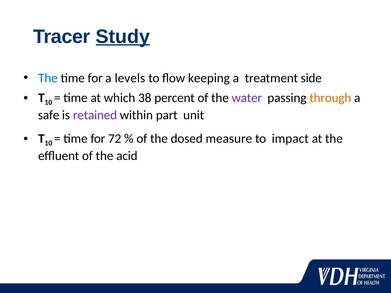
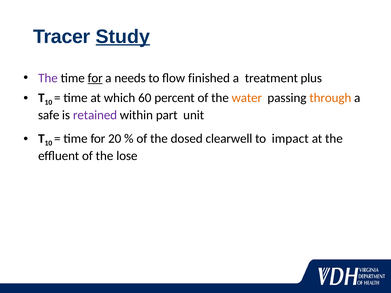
The colour: blue -> purple (48, 78)
for underline: none -> present (95, 78)
levels: levels -> needs (130, 78)
keeping: keeping -> finished (209, 78)
side: side -> plus (311, 78)
38: 38 -> 60 (145, 98)
water colour: purple -> orange (247, 98)
72: 72 -> 20 (115, 139)
measure: measure -> clearwell (229, 139)
acid: acid -> lose (127, 156)
